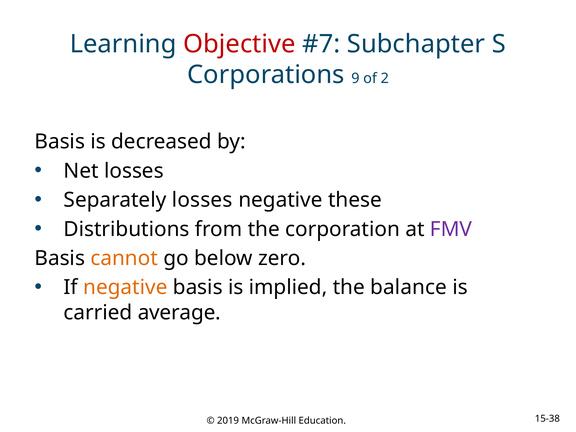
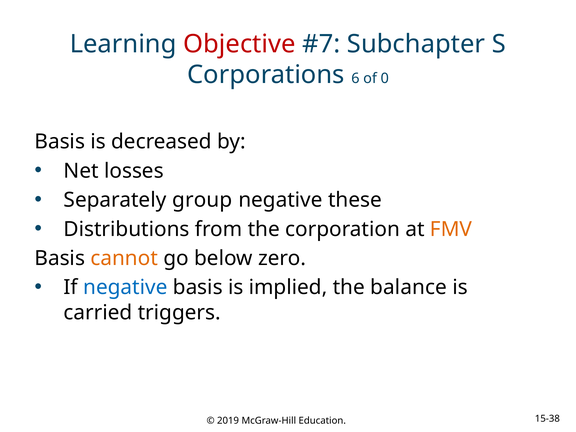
9: 9 -> 6 (355, 78)
2: 2 -> 0 (385, 78)
Separately losses: losses -> group (202, 200)
FMV colour: purple -> orange (451, 229)
negative colour: orange -> blue (125, 287)
average: average -> triggers (179, 312)
